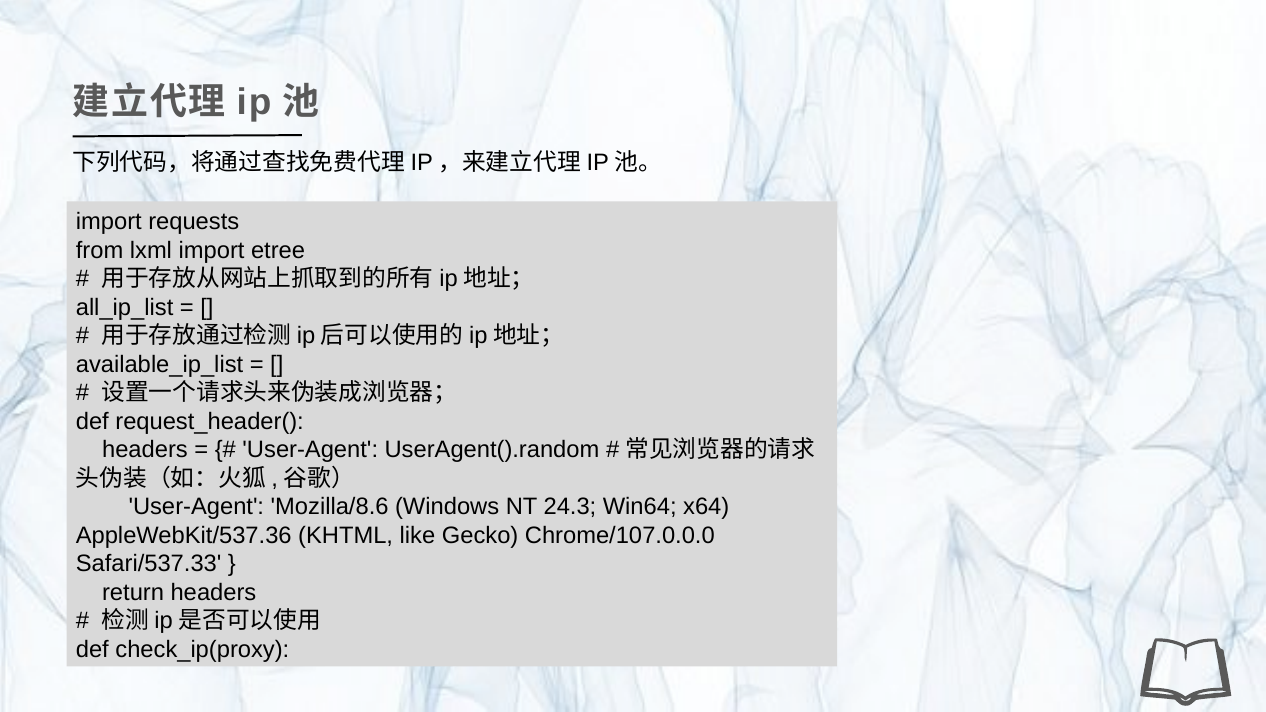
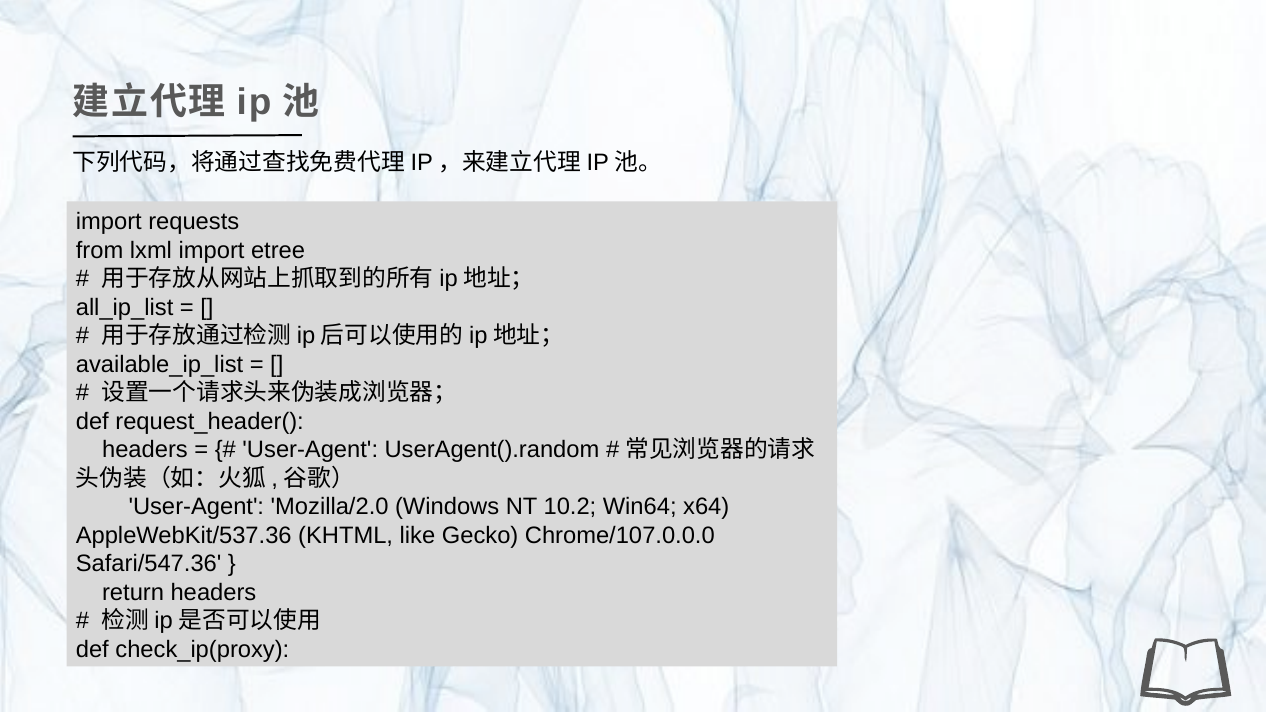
Mozilla/8.6: Mozilla/8.6 -> Mozilla/2.0 (330, 507)
24.3: 24.3 -> 10.2 (570, 507)
Safari/537.33: Safari/537.33 -> Safari/547.36 (149, 564)
